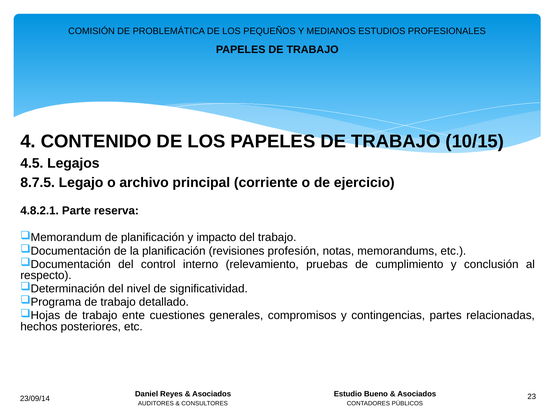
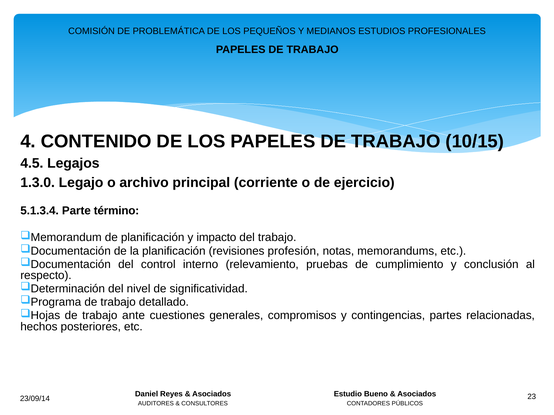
8.7.5: 8.7.5 -> 1.3.0 (38, 183)
4.8.2.1: 4.8.2.1 -> 5.1.3.4 (40, 211)
reserva: reserva -> término (116, 211)
ente: ente -> ante (134, 316)
